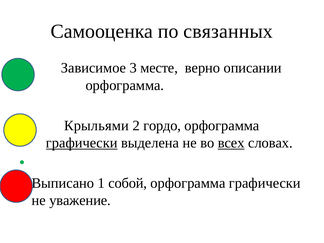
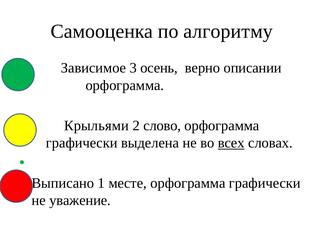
связанных: связанных -> алгоритму (228, 31)
месте: месте -> осень (159, 68)
гордо: гордо -> слово (162, 126)
графически underline: present -> none (82, 143)
собой: собой -> месте (128, 183)
